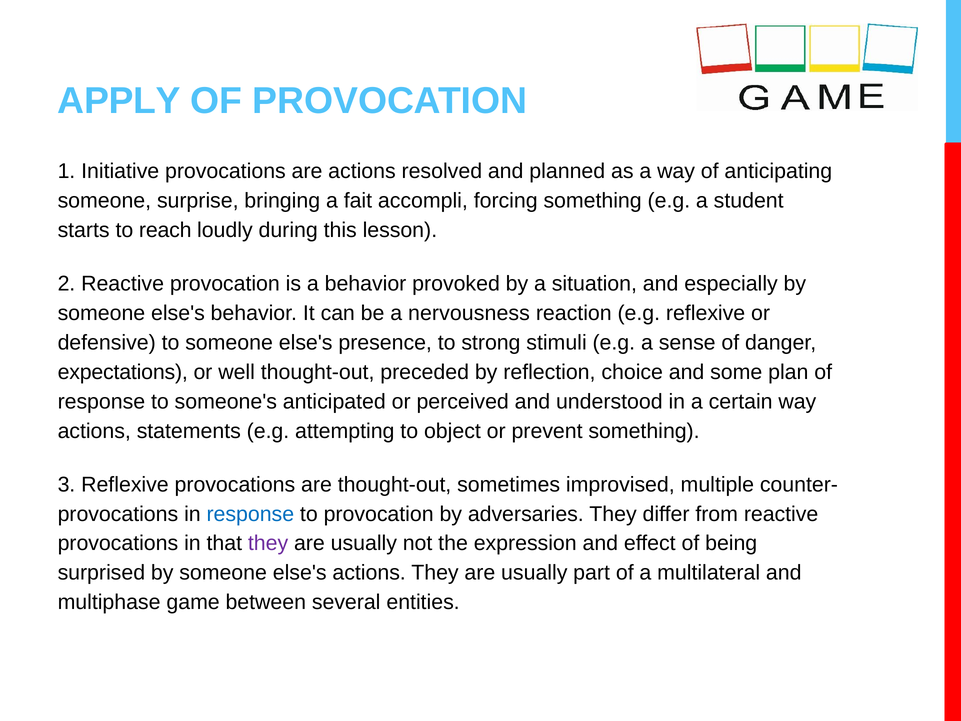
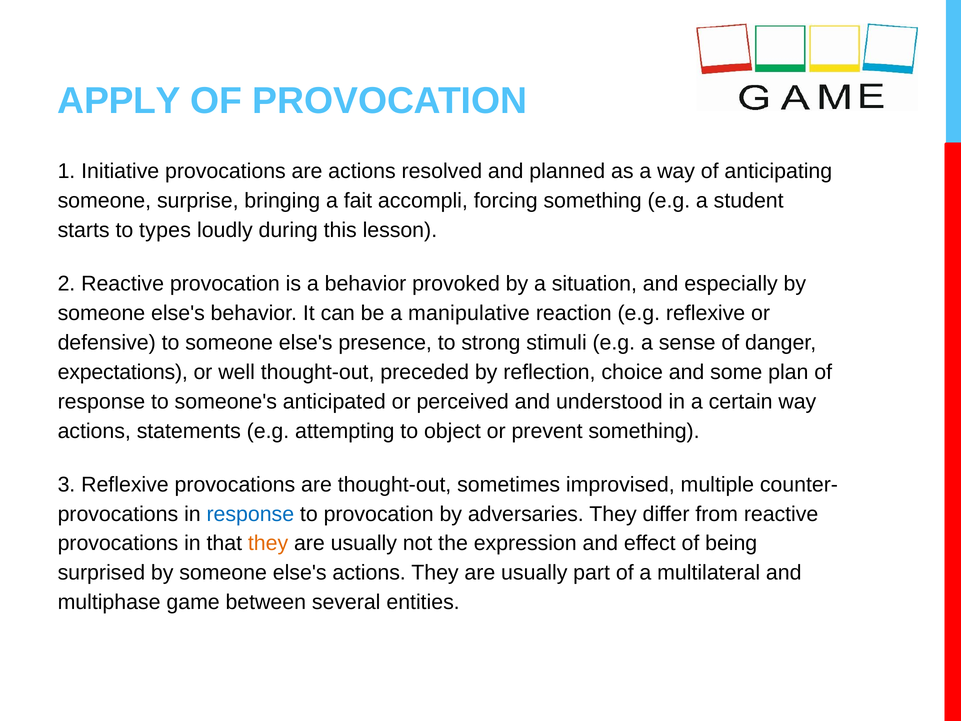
reach: reach -> types (165, 230)
nervousness: nervousness -> manipulative (469, 313)
they colour: purple -> orange (268, 543)
